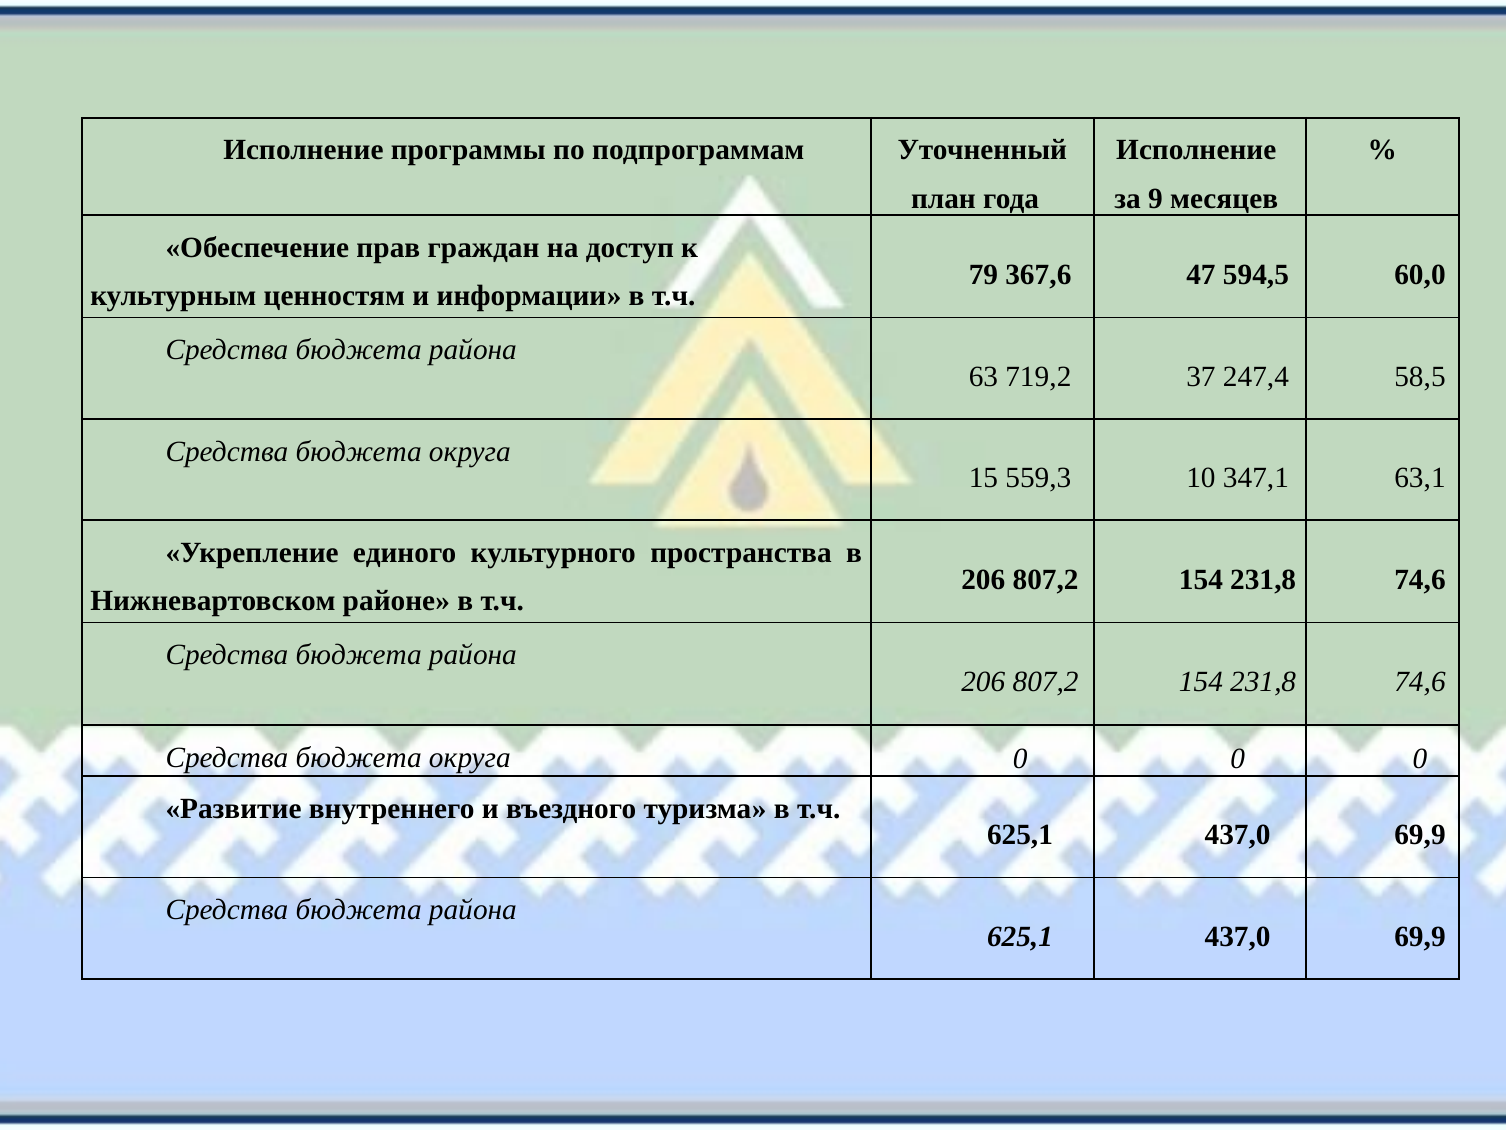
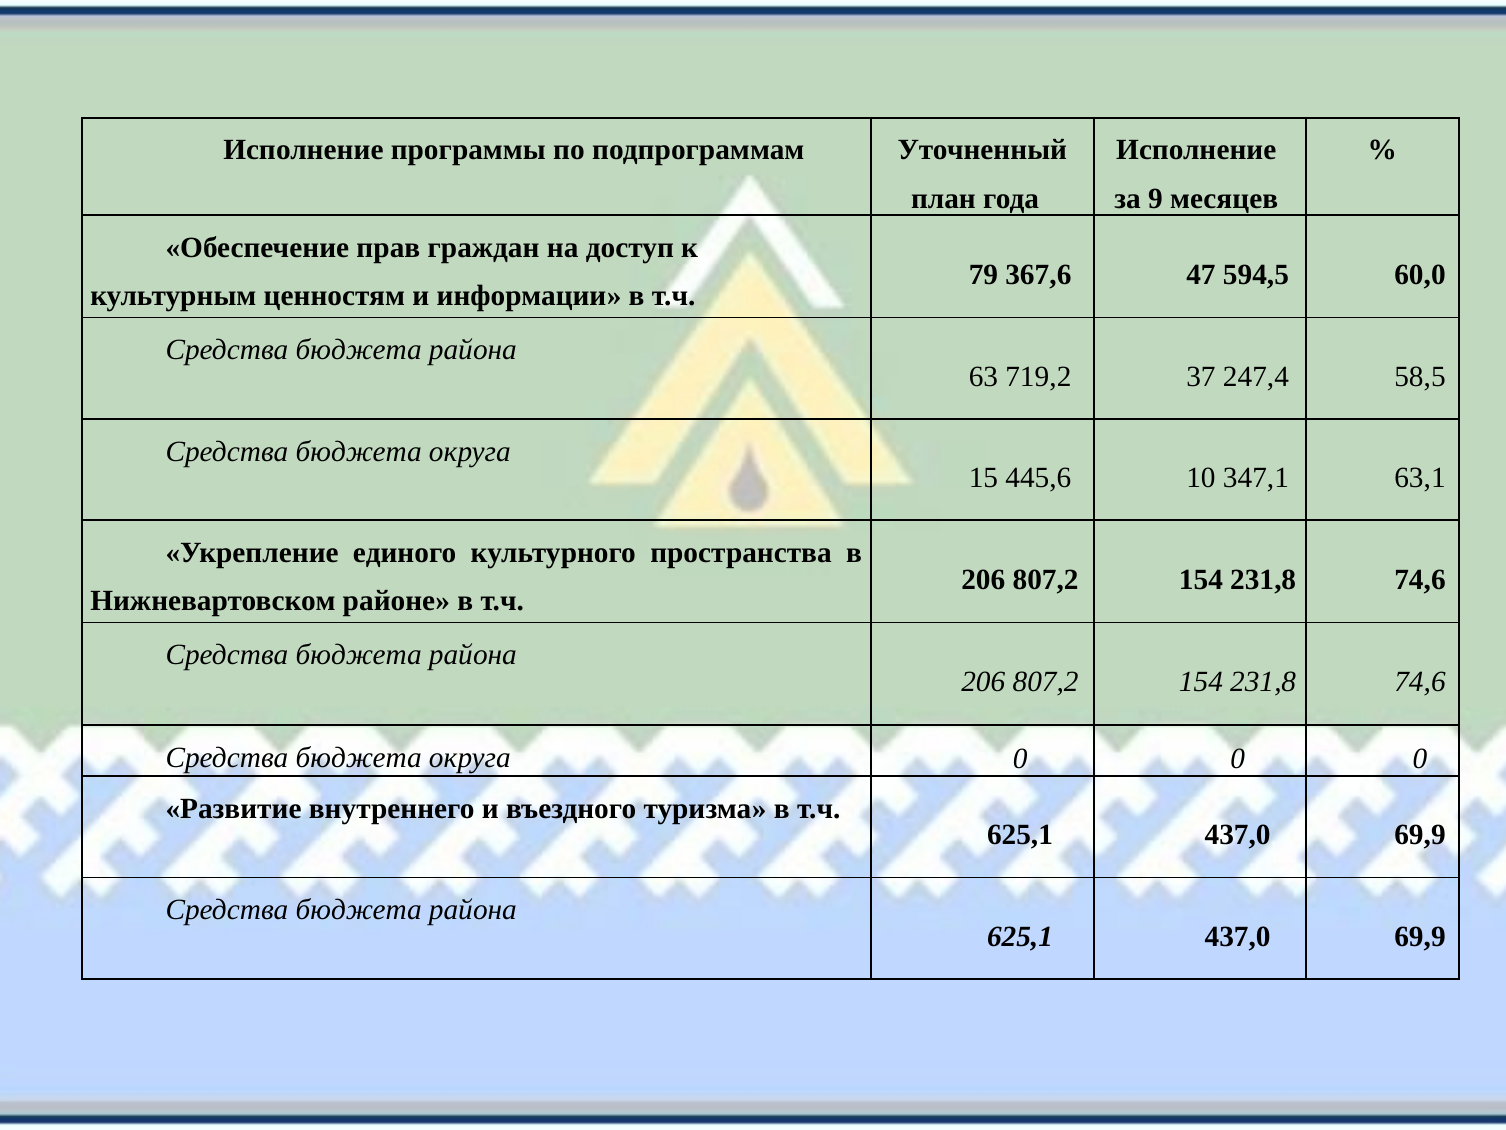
559,3: 559,3 -> 445,6 (1038, 477)
